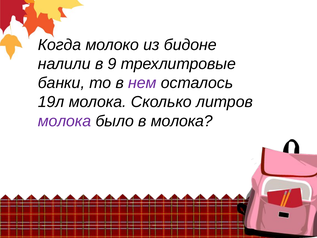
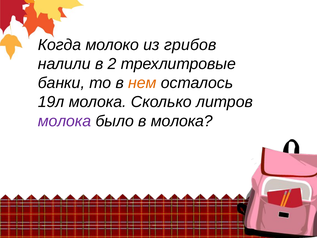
бидоне: бидоне -> грибов (190, 45)
9: 9 -> 2 (112, 64)
нем colour: purple -> orange (142, 83)
